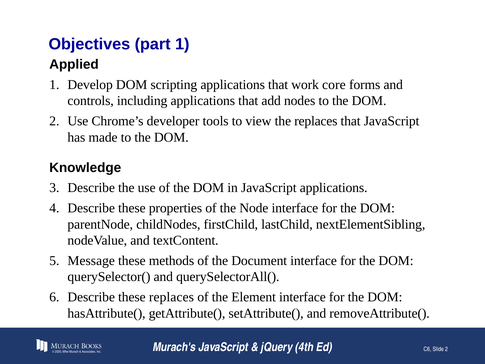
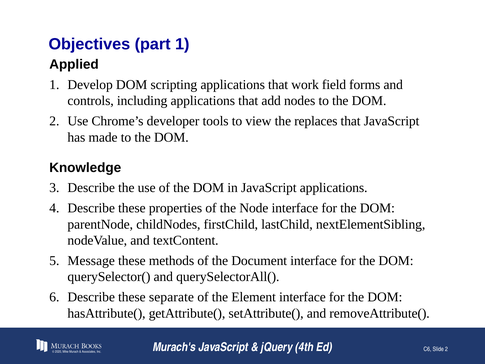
core: core -> field (334, 85)
these replaces: replaces -> separate (171, 297)
